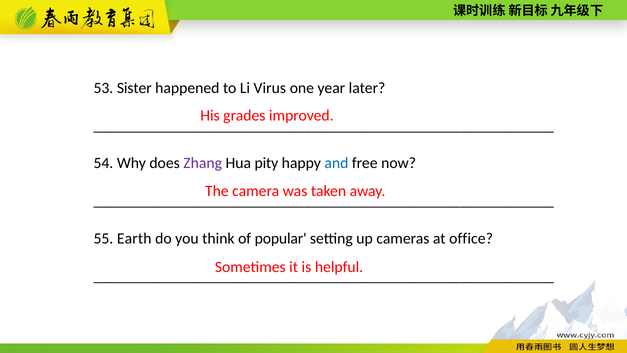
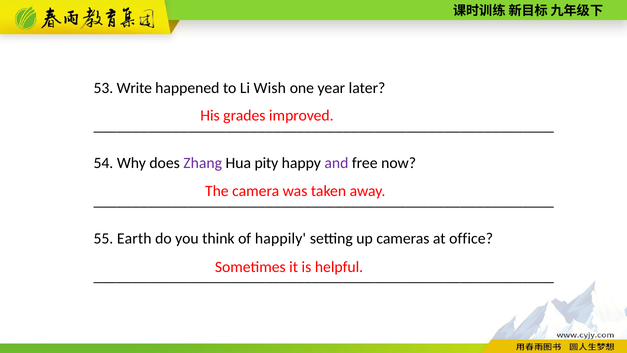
Sister: Sister -> Write (134, 88)
Virus: Virus -> Wish (270, 88)
and colour: blue -> purple (336, 163)
popular: popular -> happily (280, 238)
